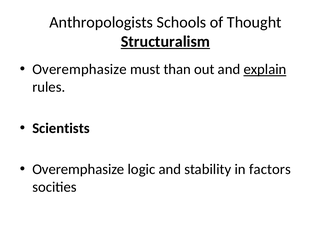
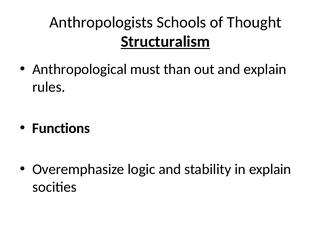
Overemphasize: Overemphasize -> Anthropological (80, 69)
explain underline: present -> none (265, 69)
Scientists: Scientists -> Functions (61, 128)
in factors: factors -> explain (270, 170)
